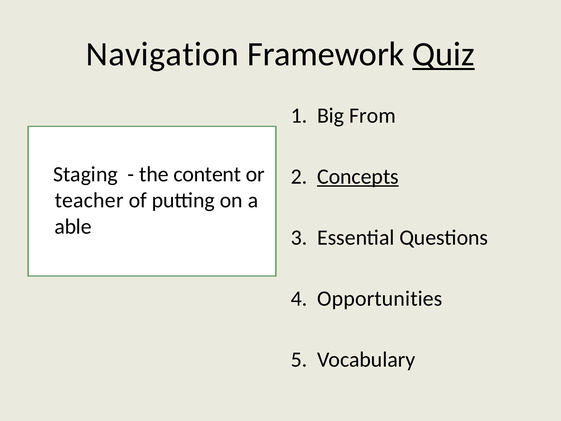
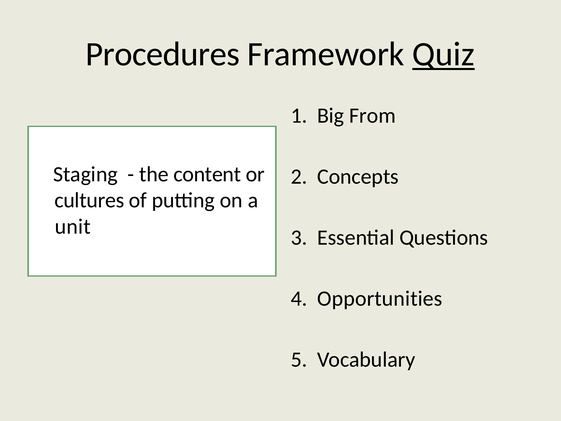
Navigation: Navigation -> Procedures (163, 54)
Concepts underline: present -> none (358, 177)
teacher: teacher -> cultures (89, 200)
able: able -> unit (73, 226)
